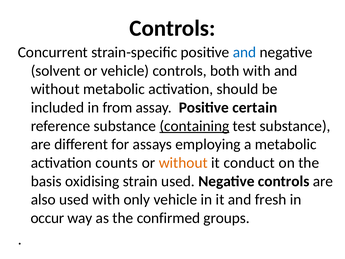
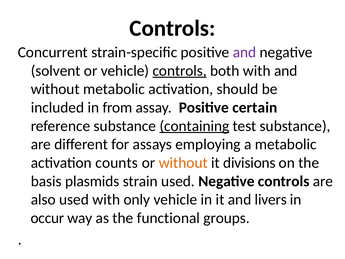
and colour: blue -> purple (245, 52)
controls underline: none -> present (180, 71)
conduct: conduct -> divisions (249, 163)
oxidising: oxidising -> plasmids (92, 181)
fresh: fresh -> livers (271, 199)
confirmed: confirmed -> functional (168, 218)
